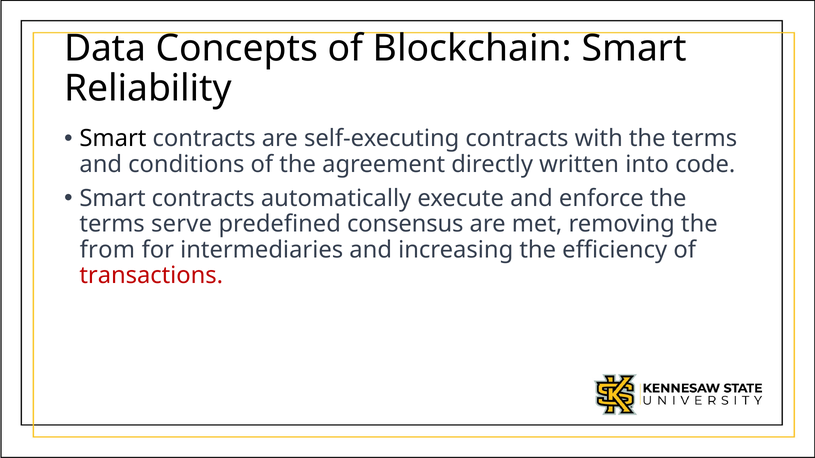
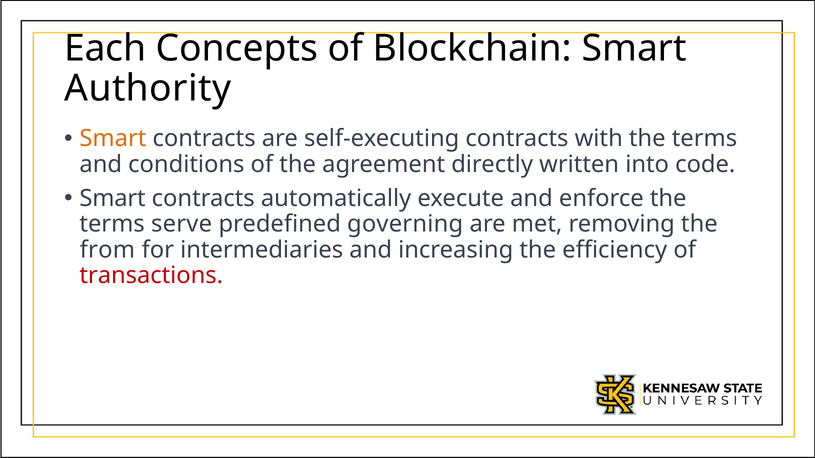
Data: Data -> Each (105, 48)
Reliability: Reliability -> Authority (148, 89)
Smart colour: black -> orange (113, 139)
consensus: consensus -> governing (405, 224)
